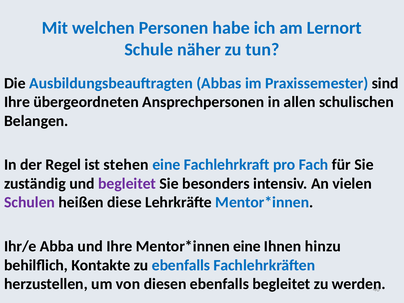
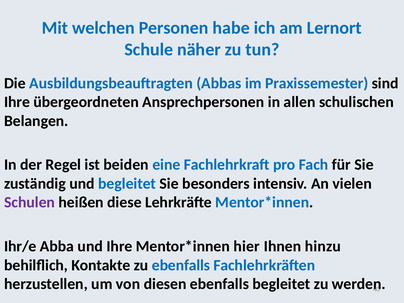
stehen: stehen -> beiden (126, 165)
begleitet colour: purple -> blue (127, 184)
eine: eine -> hier (247, 246)
